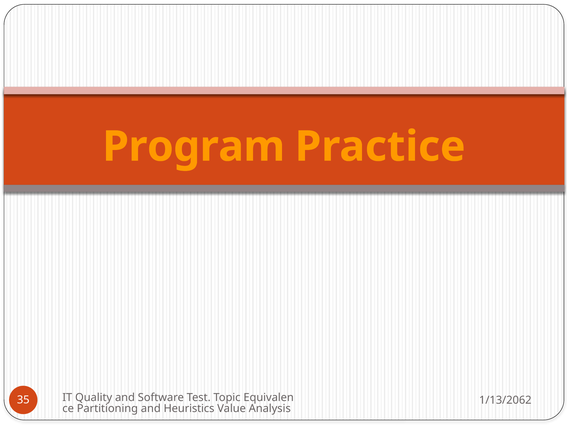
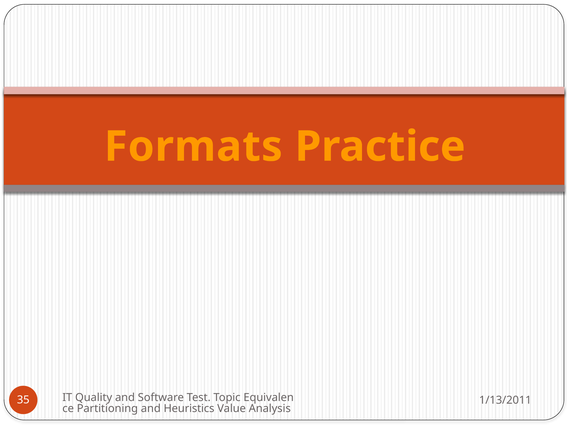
Program: Program -> Formats (193, 147)
1/13/2062: 1/13/2062 -> 1/13/2011 (505, 400)
